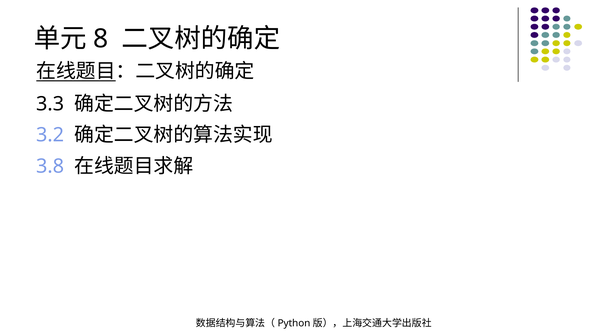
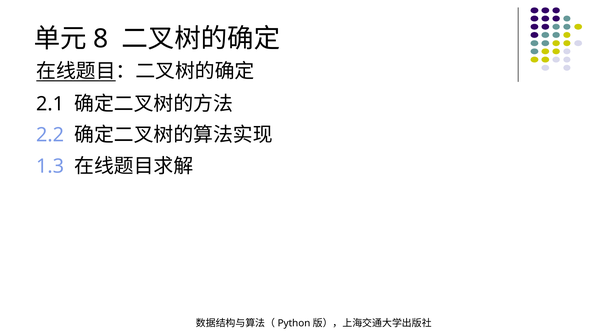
3.3: 3.3 -> 2.1 (50, 104)
3.2: 3.2 -> 2.2 (50, 135)
3.8: 3.8 -> 1.3 (50, 166)
